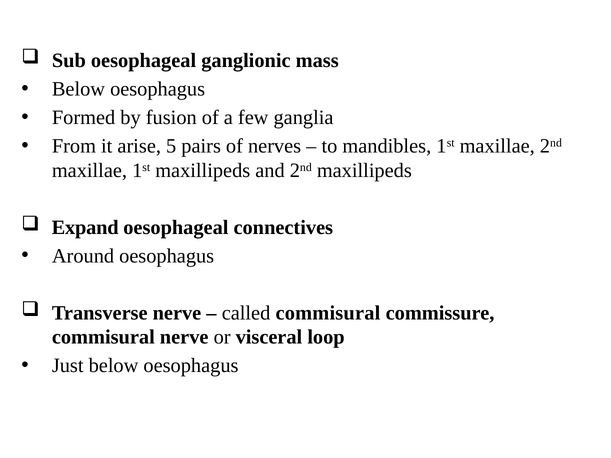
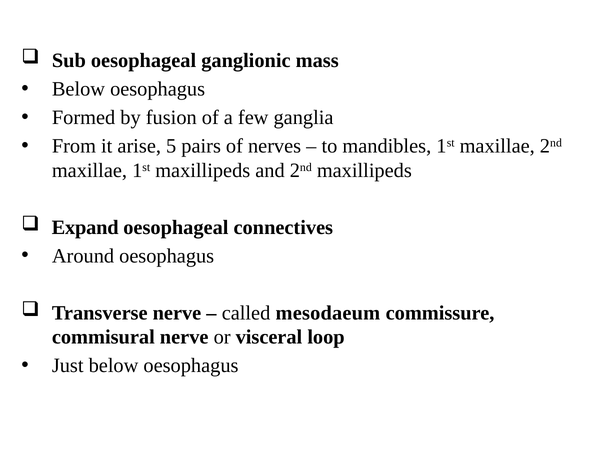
called commisural: commisural -> mesodaeum (328, 313)
